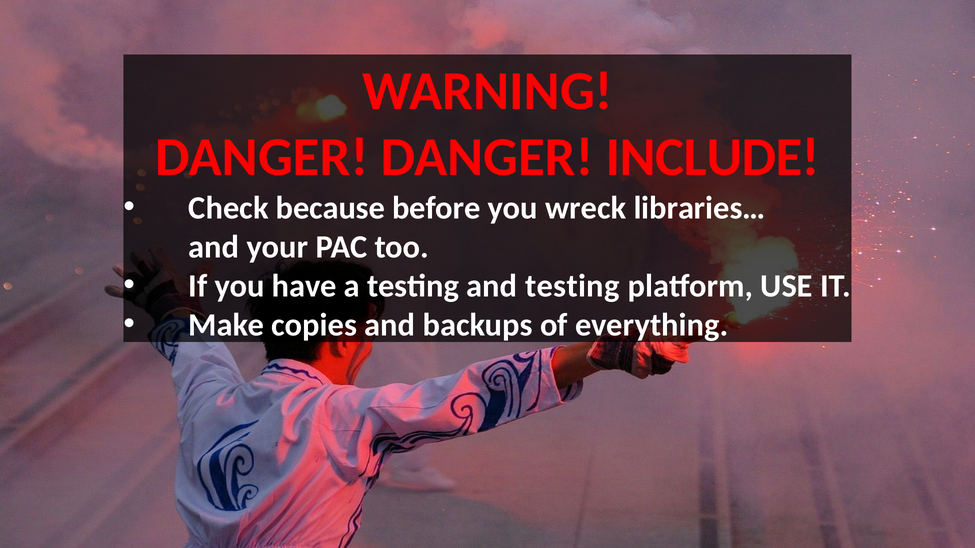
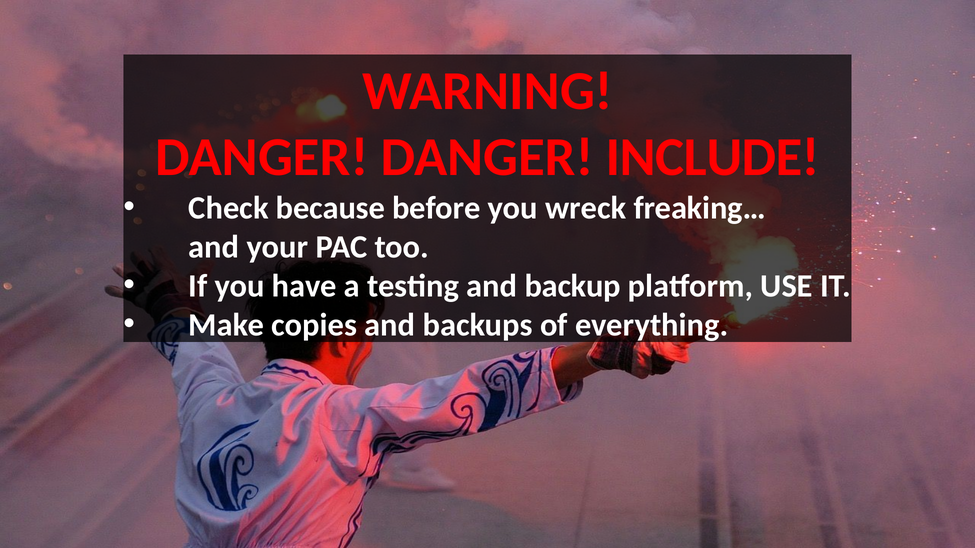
libraries…: libraries… -> freaking… (700, 208)
and testing: testing -> backup (573, 286)
